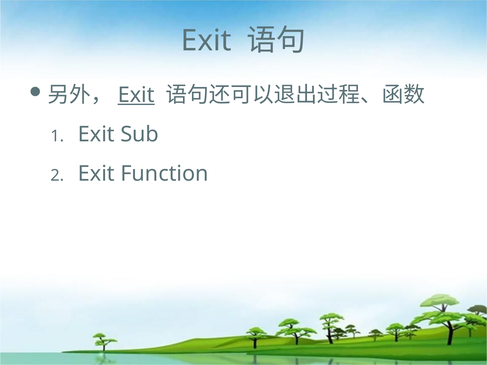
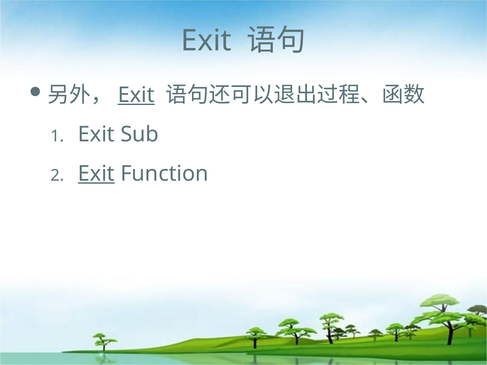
Exit underline: none -> present (96, 174)
